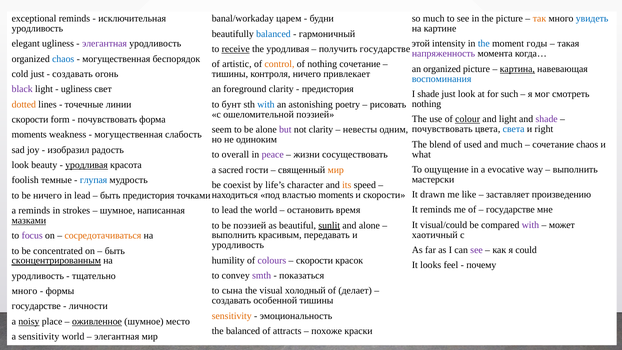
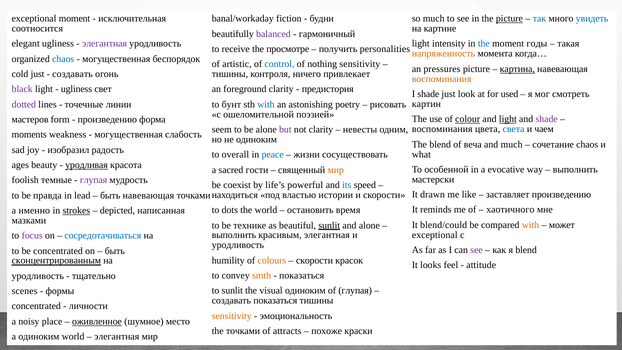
exceptional reminds: reminds -> moment (74, 19)
царем: царем -> fiction (289, 19)
picture underline: none -> present (509, 19)
так colour: orange -> blue (539, 19)
уродливость: уродливость -> соотносится (37, 29)
balanced colour: blue -> purple (273, 34)
этой: этой -> light (421, 44)
receive underline: present -> none (236, 49)
the уродливая: уродливая -> просмотре (288, 49)
получить государстве: государстве -> personalities (385, 49)
напряженность colour: purple -> orange (443, 54)
control colour: orange -> blue (280, 64)
nothing сочетание: сочетание -> sensitivity (360, 64)
an organized: organized -> pressures (442, 69)
воспоминания colour: blue -> orange (442, 79)
such: such -> used (510, 94)
nothing: nothing -> картин (426, 104)
dotted colour: orange -> purple (24, 104)
light underline: none -> present (508, 119)
скорости: скорости -> мастеров (30, 120)
почувствовать: почувствовать -> произведению (107, 120)
почувствовать: почувствовать -> воспоминания (442, 129)
right: right -> чаем (544, 129)
used: used -> веча (473, 144)
peace colour: purple -> blue (273, 155)
look: look -> ages (20, 165)
ощущение: ощущение -> особенной (446, 169)
глупая colour: blue -> purple (94, 180)
character: character -> powerful (305, 185)
its colour: orange -> blue (347, 185)
властью moments: moments -> истории (336, 195)
be ничего: ничего -> правда (47, 195)
быть предистория: предистория -> навевающая (148, 195)
государстве: государстве -> хаотичного (510, 210)
to lead: lead -> dots (230, 210)
a reminds: reminds -> именно (34, 210)
strokes underline: none -> present (76, 210)
шумное: шумное -> depicted (117, 210)
мазками underline: present -> none (29, 220)
visual/could: visual/could -> blend/could (444, 225)
with colour: purple -> orange (530, 225)
be поэзией: поэзией -> технике (250, 225)
хаотичный: хаотичный -> exceptional (435, 235)
красивым передавать: передавать -> элегантная (327, 235)
сосредотачиваться colour: orange -> blue (103, 236)
я could: could -> blend (526, 250)
colours colour: purple -> orange (272, 260)
почему: почему -> attitude (481, 265)
smth colour: purple -> orange (262, 275)
to сына: сына -> sunlit (232, 291)
visual холодный: холодный -> одиноким (305, 291)
of делает: делает -> глупая (355, 291)
много: много -> scenes (25, 291)
создавать особенной: особенной -> показаться (275, 301)
государстве: государстве -> concentrated (36, 306)
noisy underline: present -> none (29, 321)
the balanced: balanced -> точками (243, 331)
a sensitivity: sensitivity -> одиноким (39, 336)
